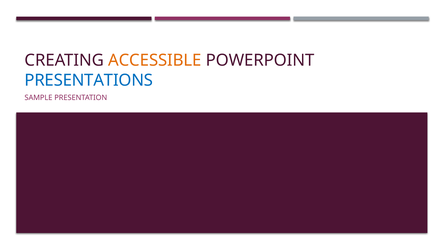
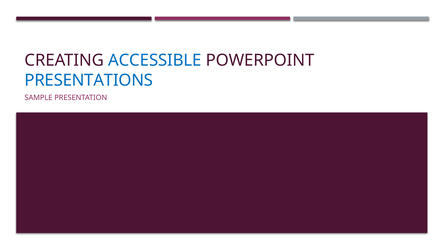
ACCESSIBLE colour: orange -> blue (155, 61)
